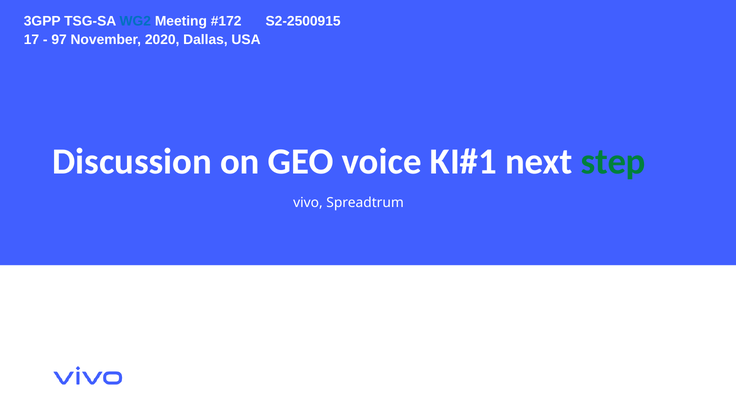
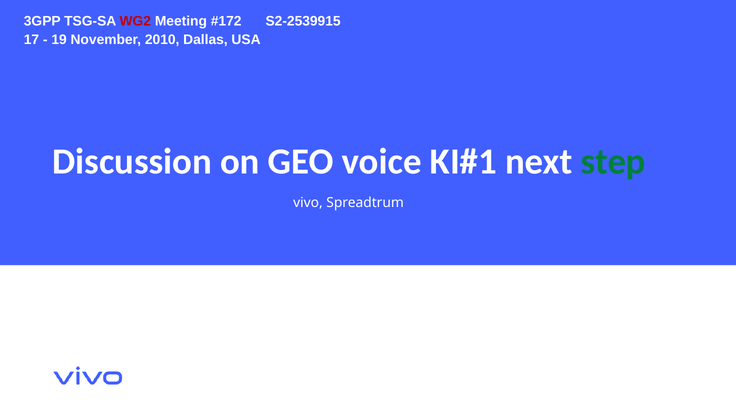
WG2 colour: blue -> red (135, 21)
S2-2500915: S2-2500915 -> S2-2539915 (303, 21)
97: 97 -> 19 (59, 40)
2020: 2020 -> 2010 (162, 40)
